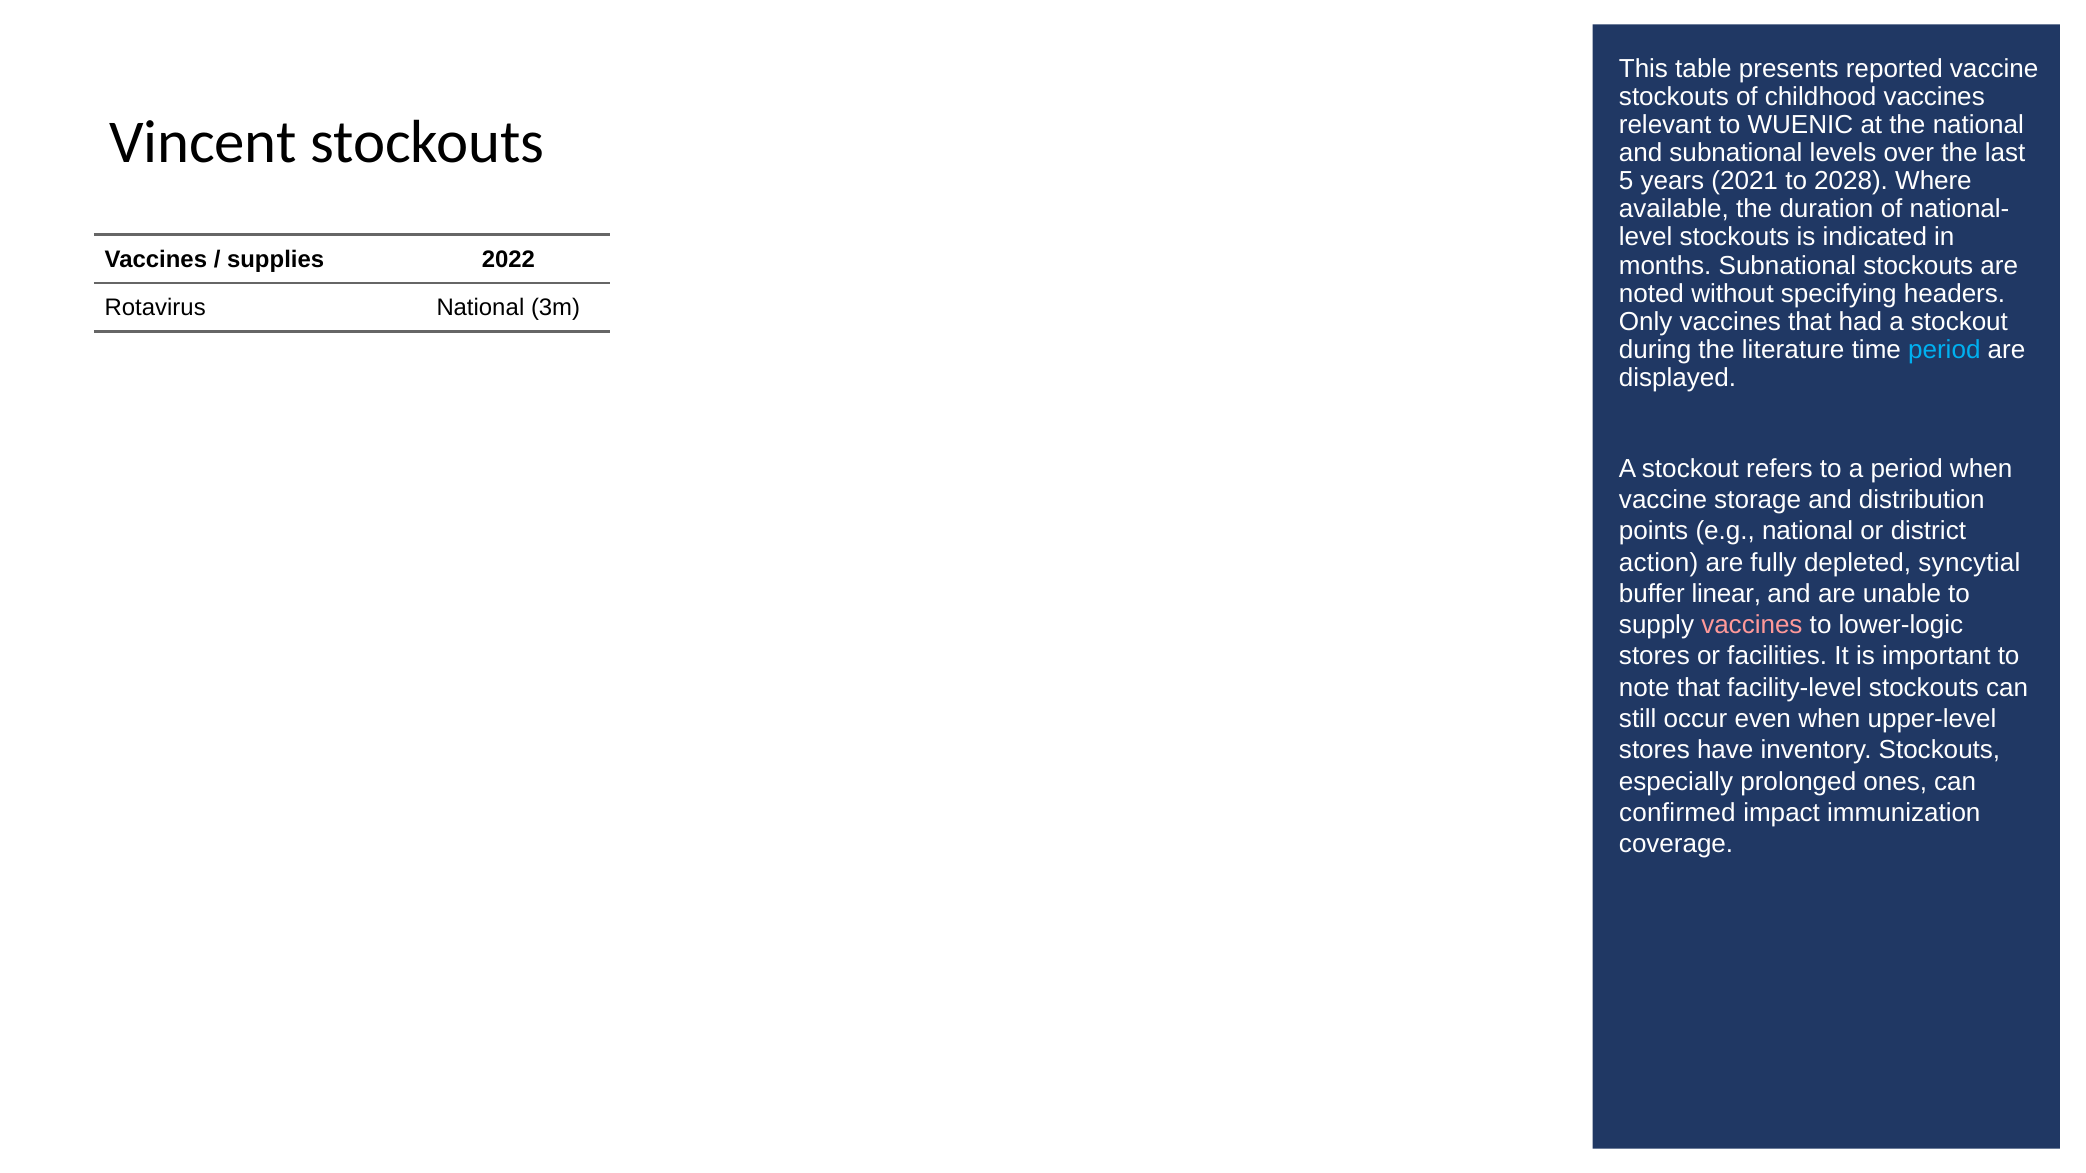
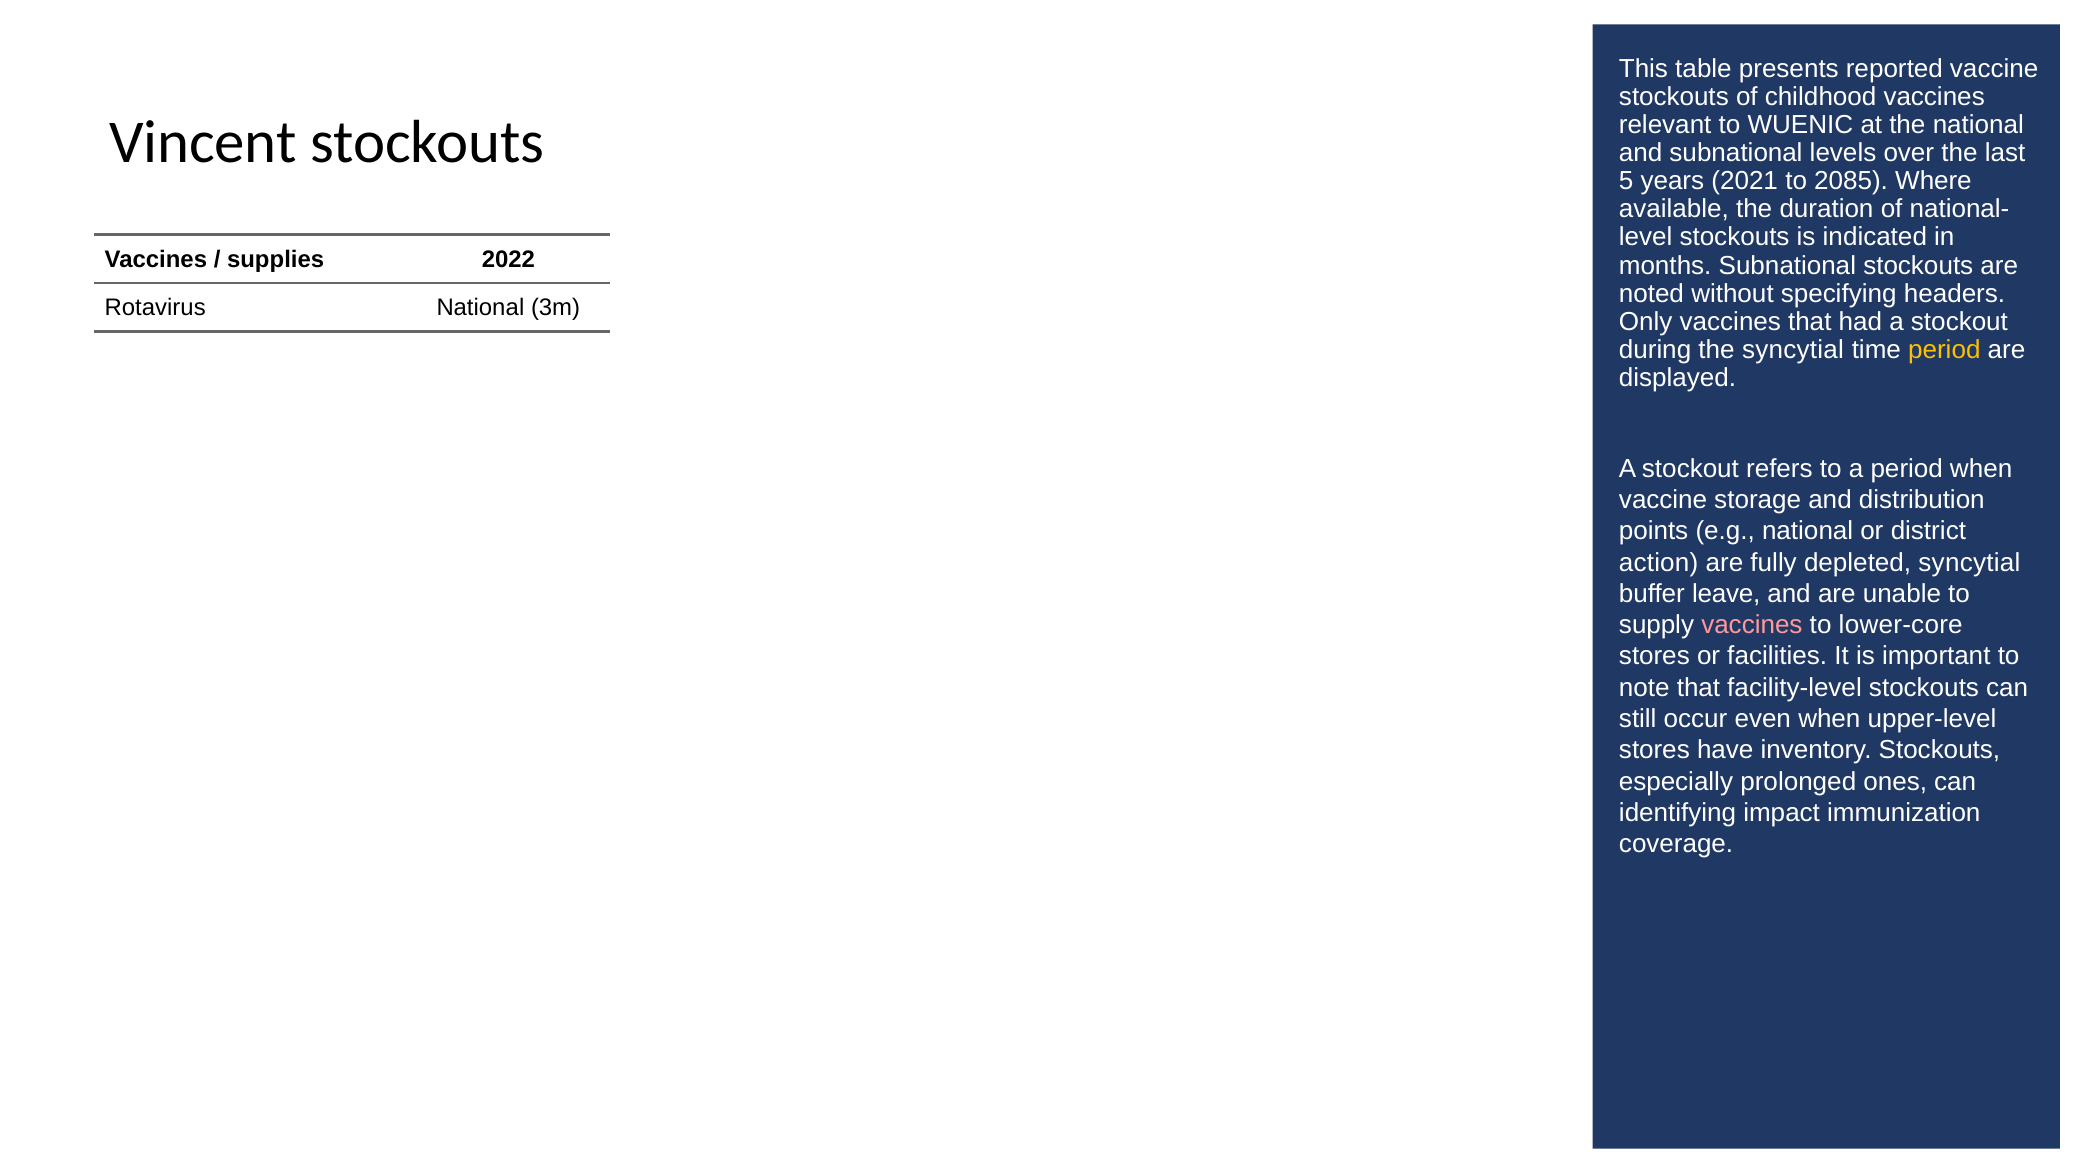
2028: 2028 -> 2085 (1851, 181)
the literature: literature -> syncytial (1793, 350)
period colour: light blue -> yellow (1944, 350)
linear: linear -> leave (1726, 594)
lower-logic: lower-logic -> lower-core (1901, 625)
confirmed: confirmed -> identifying (1678, 813)
